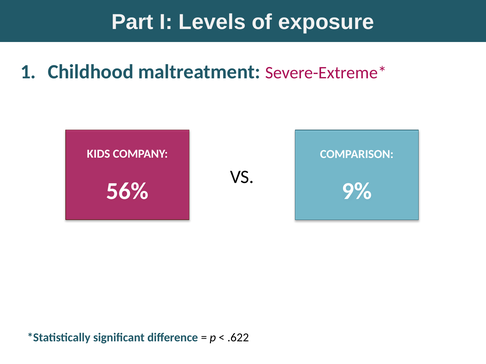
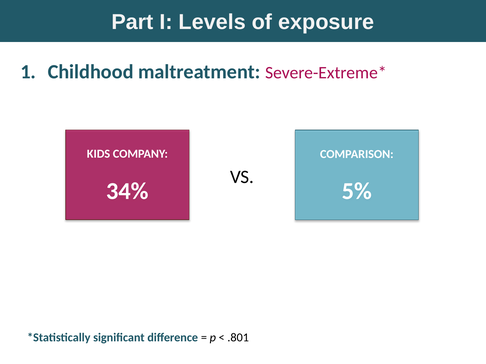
56%: 56% -> 34% (127, 191)
9%: 9% -> 5% (357, 192)
.622: .622 -> .801 (238, 338)
